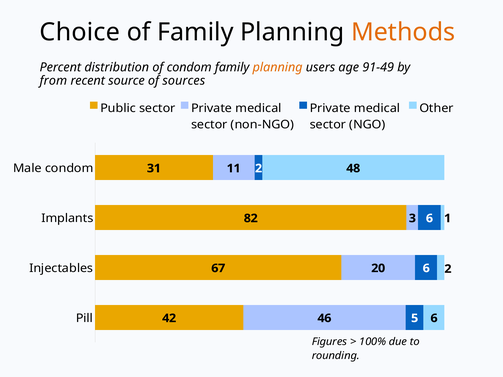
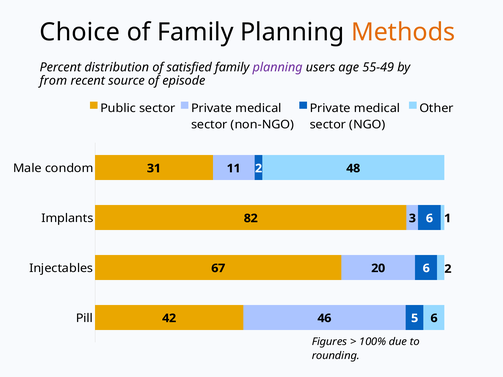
of condom: condom -> satisfied (189, 67)
planning colour: orange -> purple (278, 67)
91-49: 91-49 -> 55-49 (378, 67)
sources: sources -> episode (184, 81)
